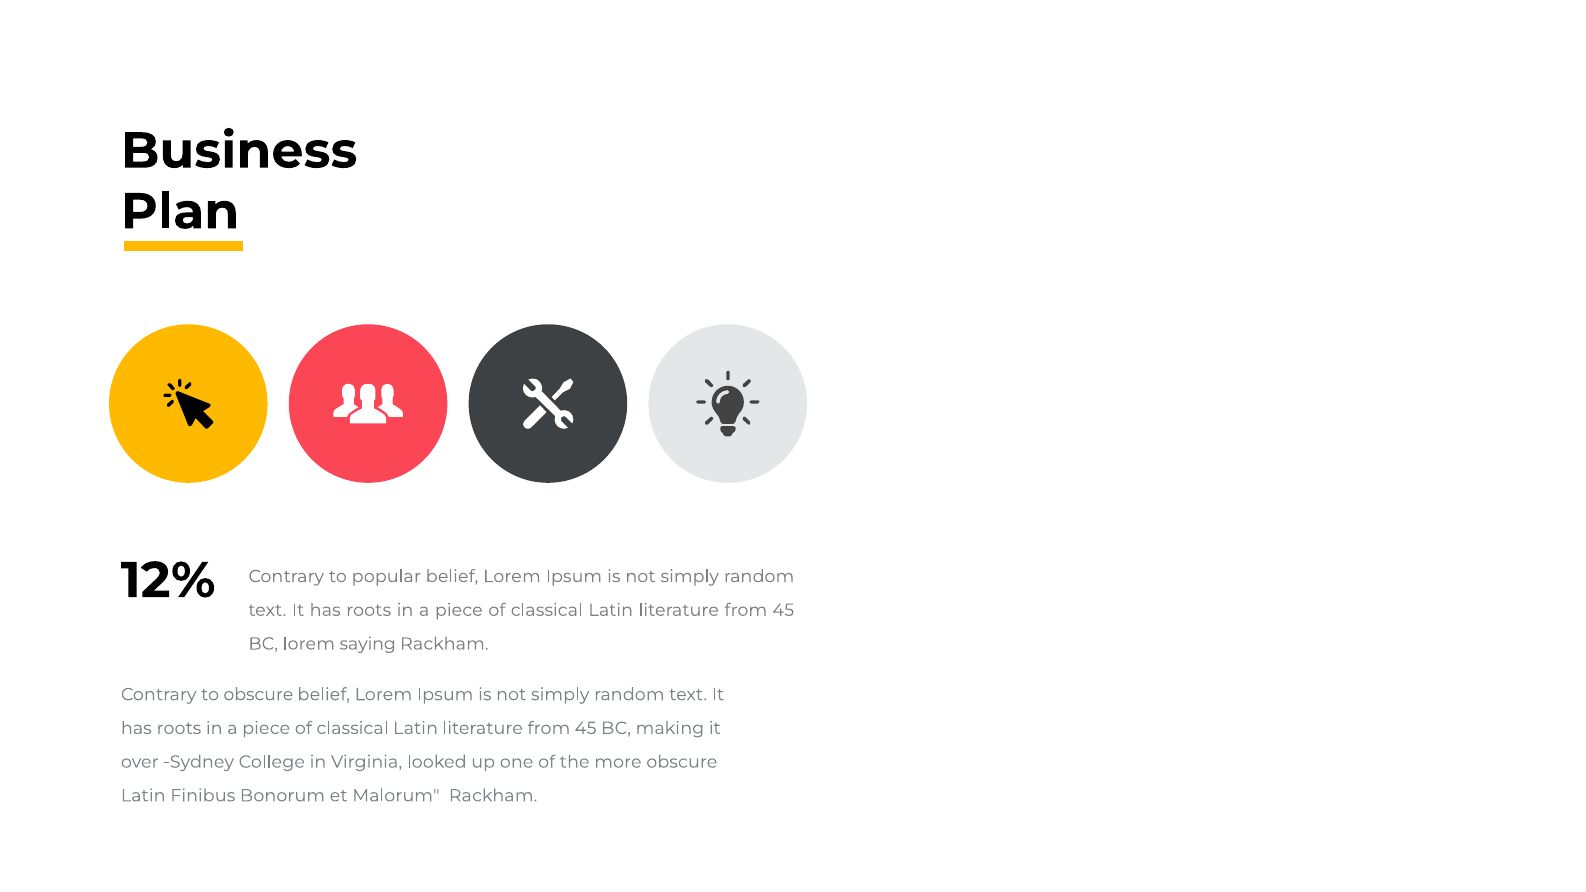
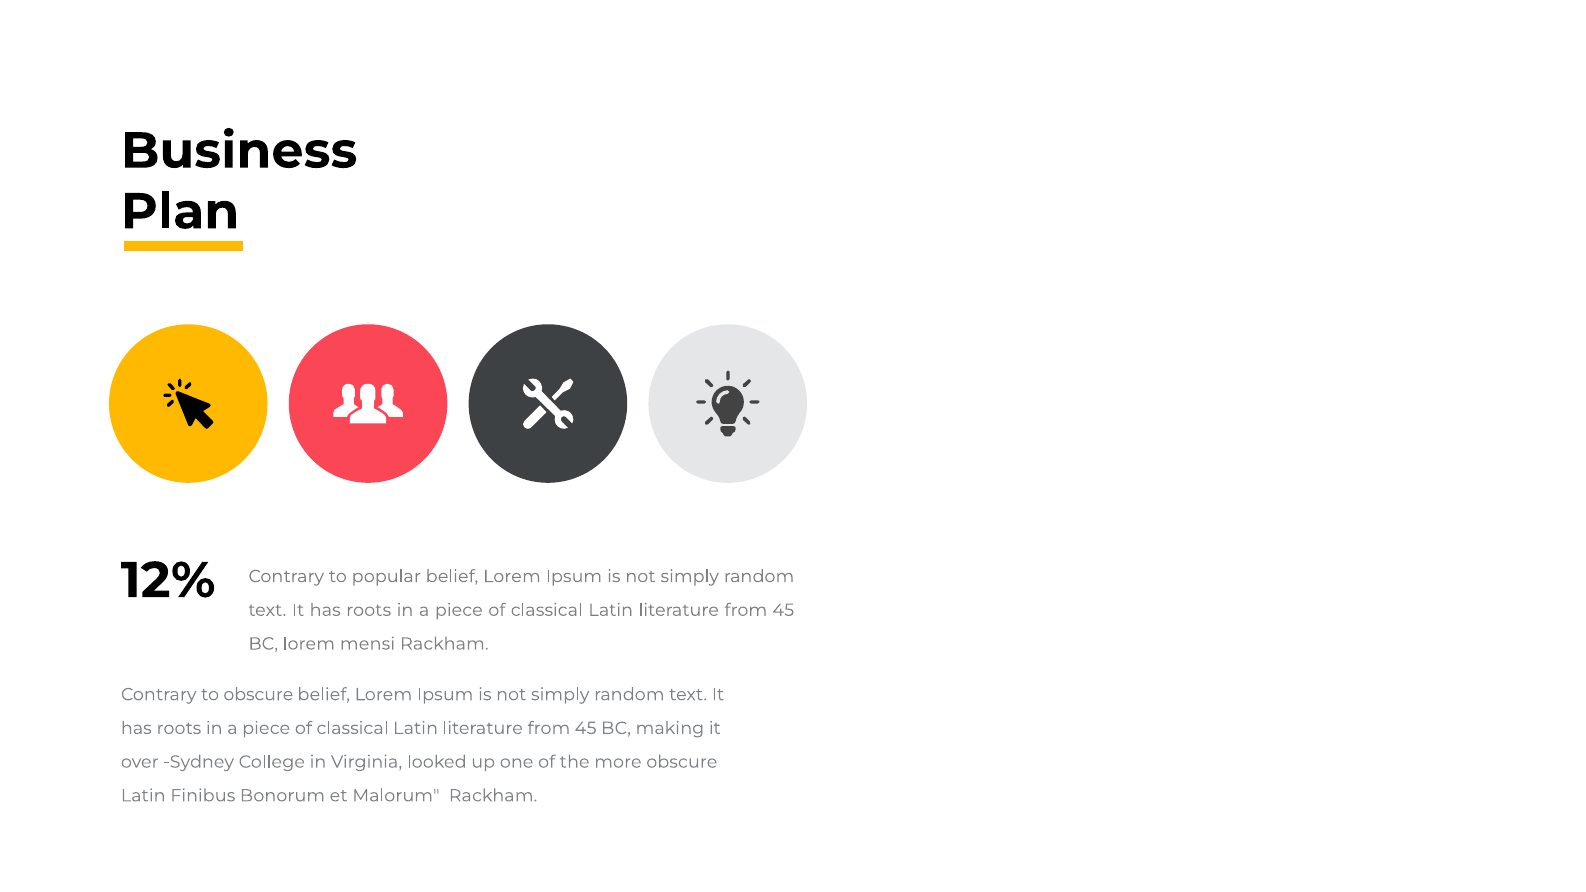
saying: saying -> mensi (368, 644)
